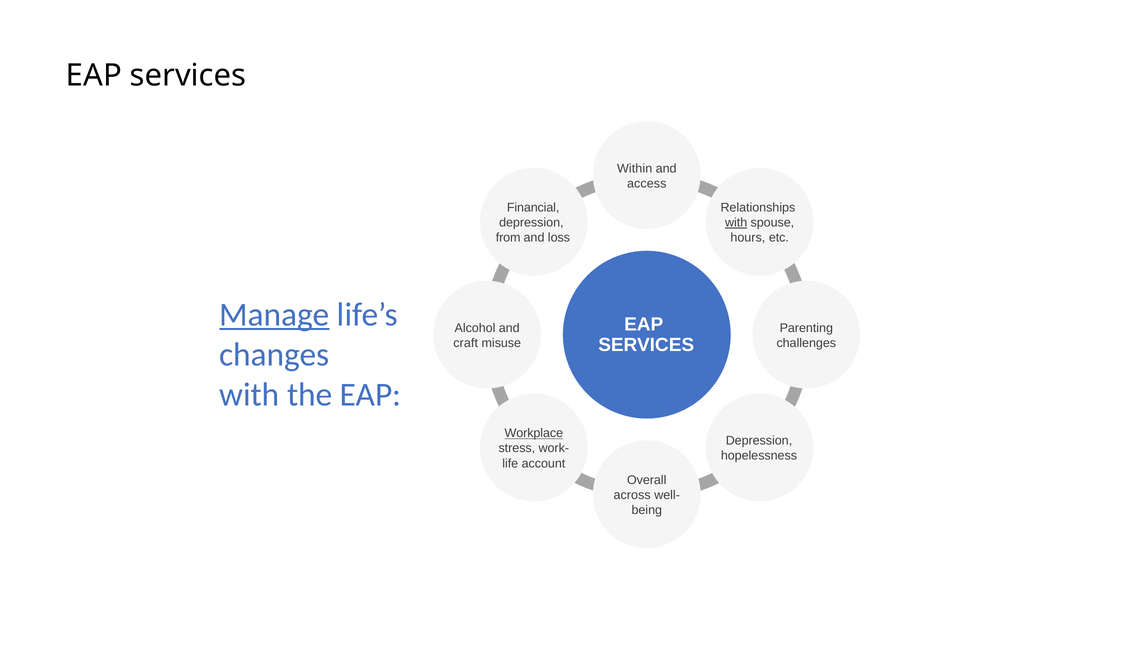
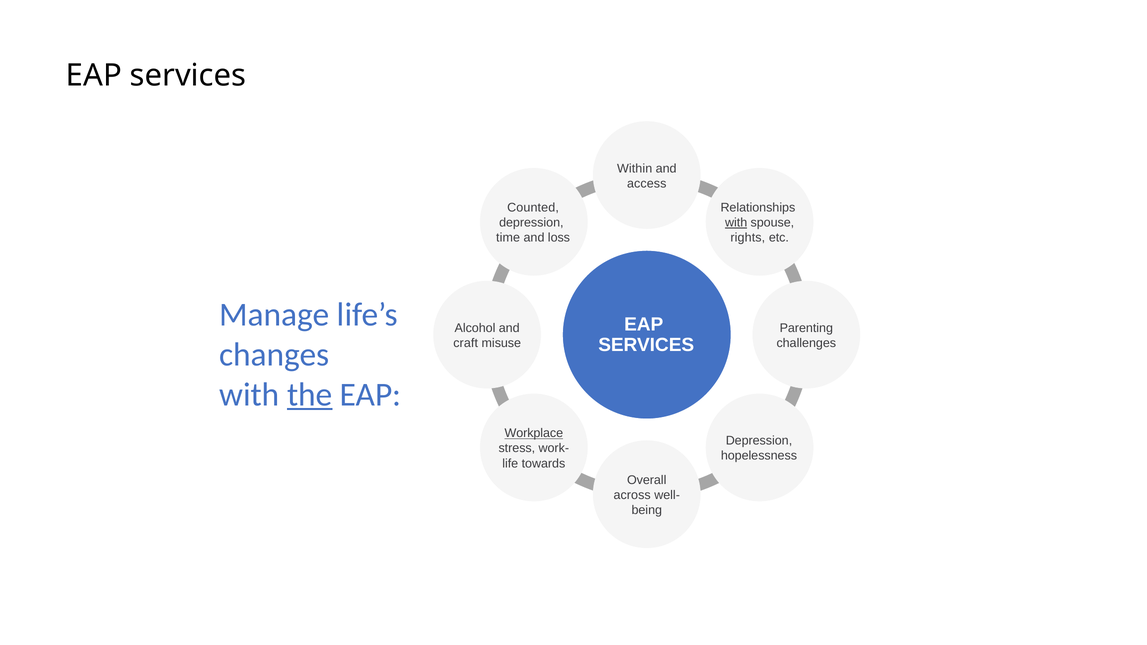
Financial: Financial -> Counted (533, 208)
from: from -> time (508, 238)
hours: hours -> rights (748, 238)
Manage underline: present -> none (274, 315)
the underline: none -> present (310, 395)
account: account -> towards (543, 464)
